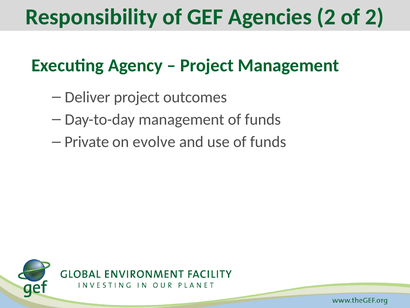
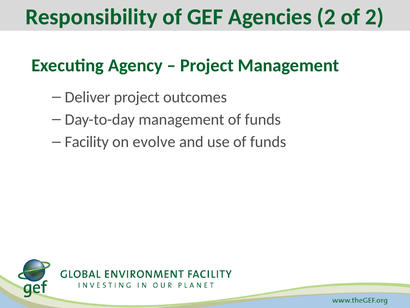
Private: Private -> Facility (87, 142)
